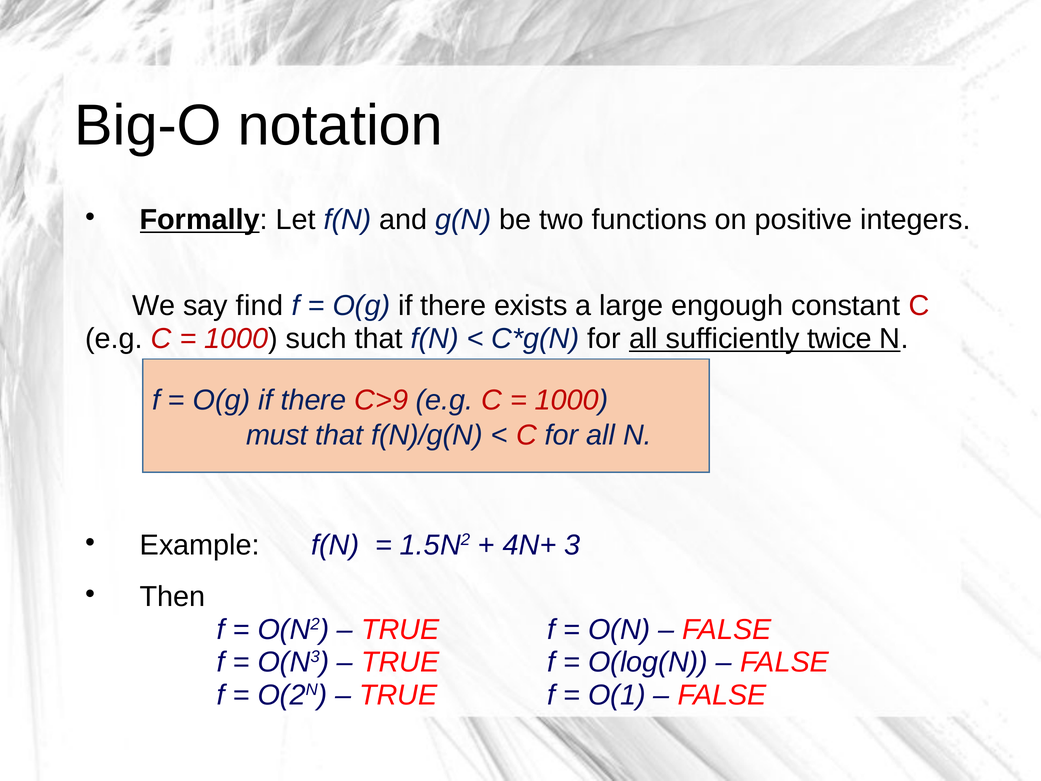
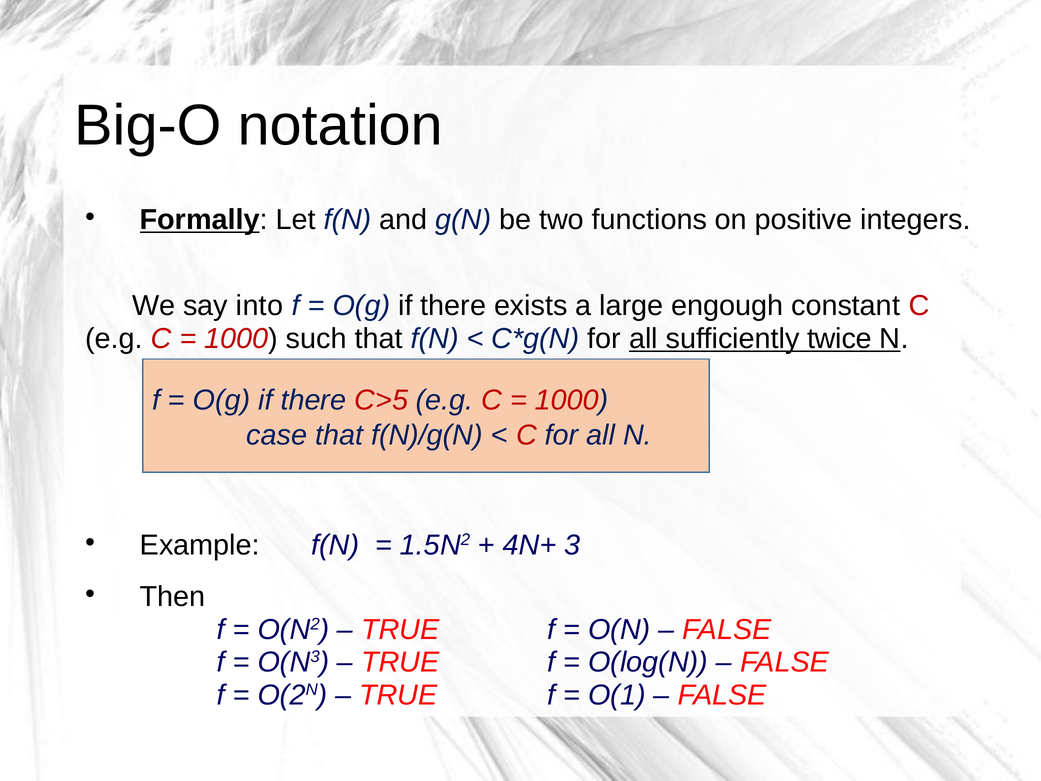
find: find -> into (260, 306)
C>9: C>9 -> C>5 (381, 400)
must: must -> case (277, 435)
